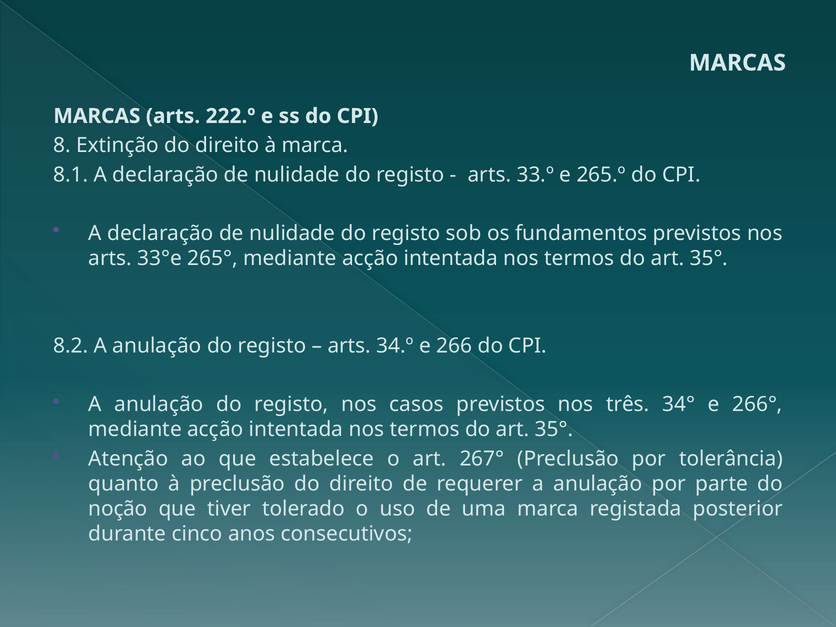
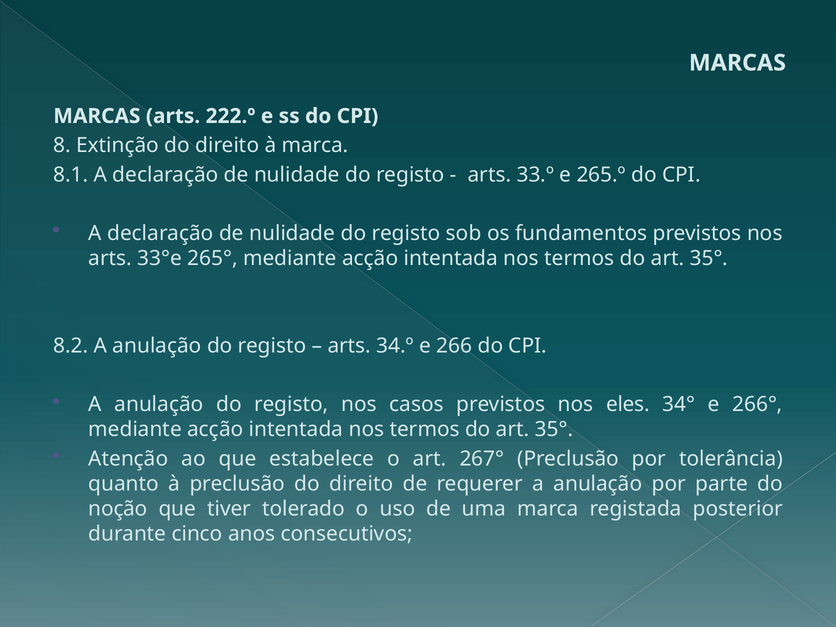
três: três -> eles (628, 405)
